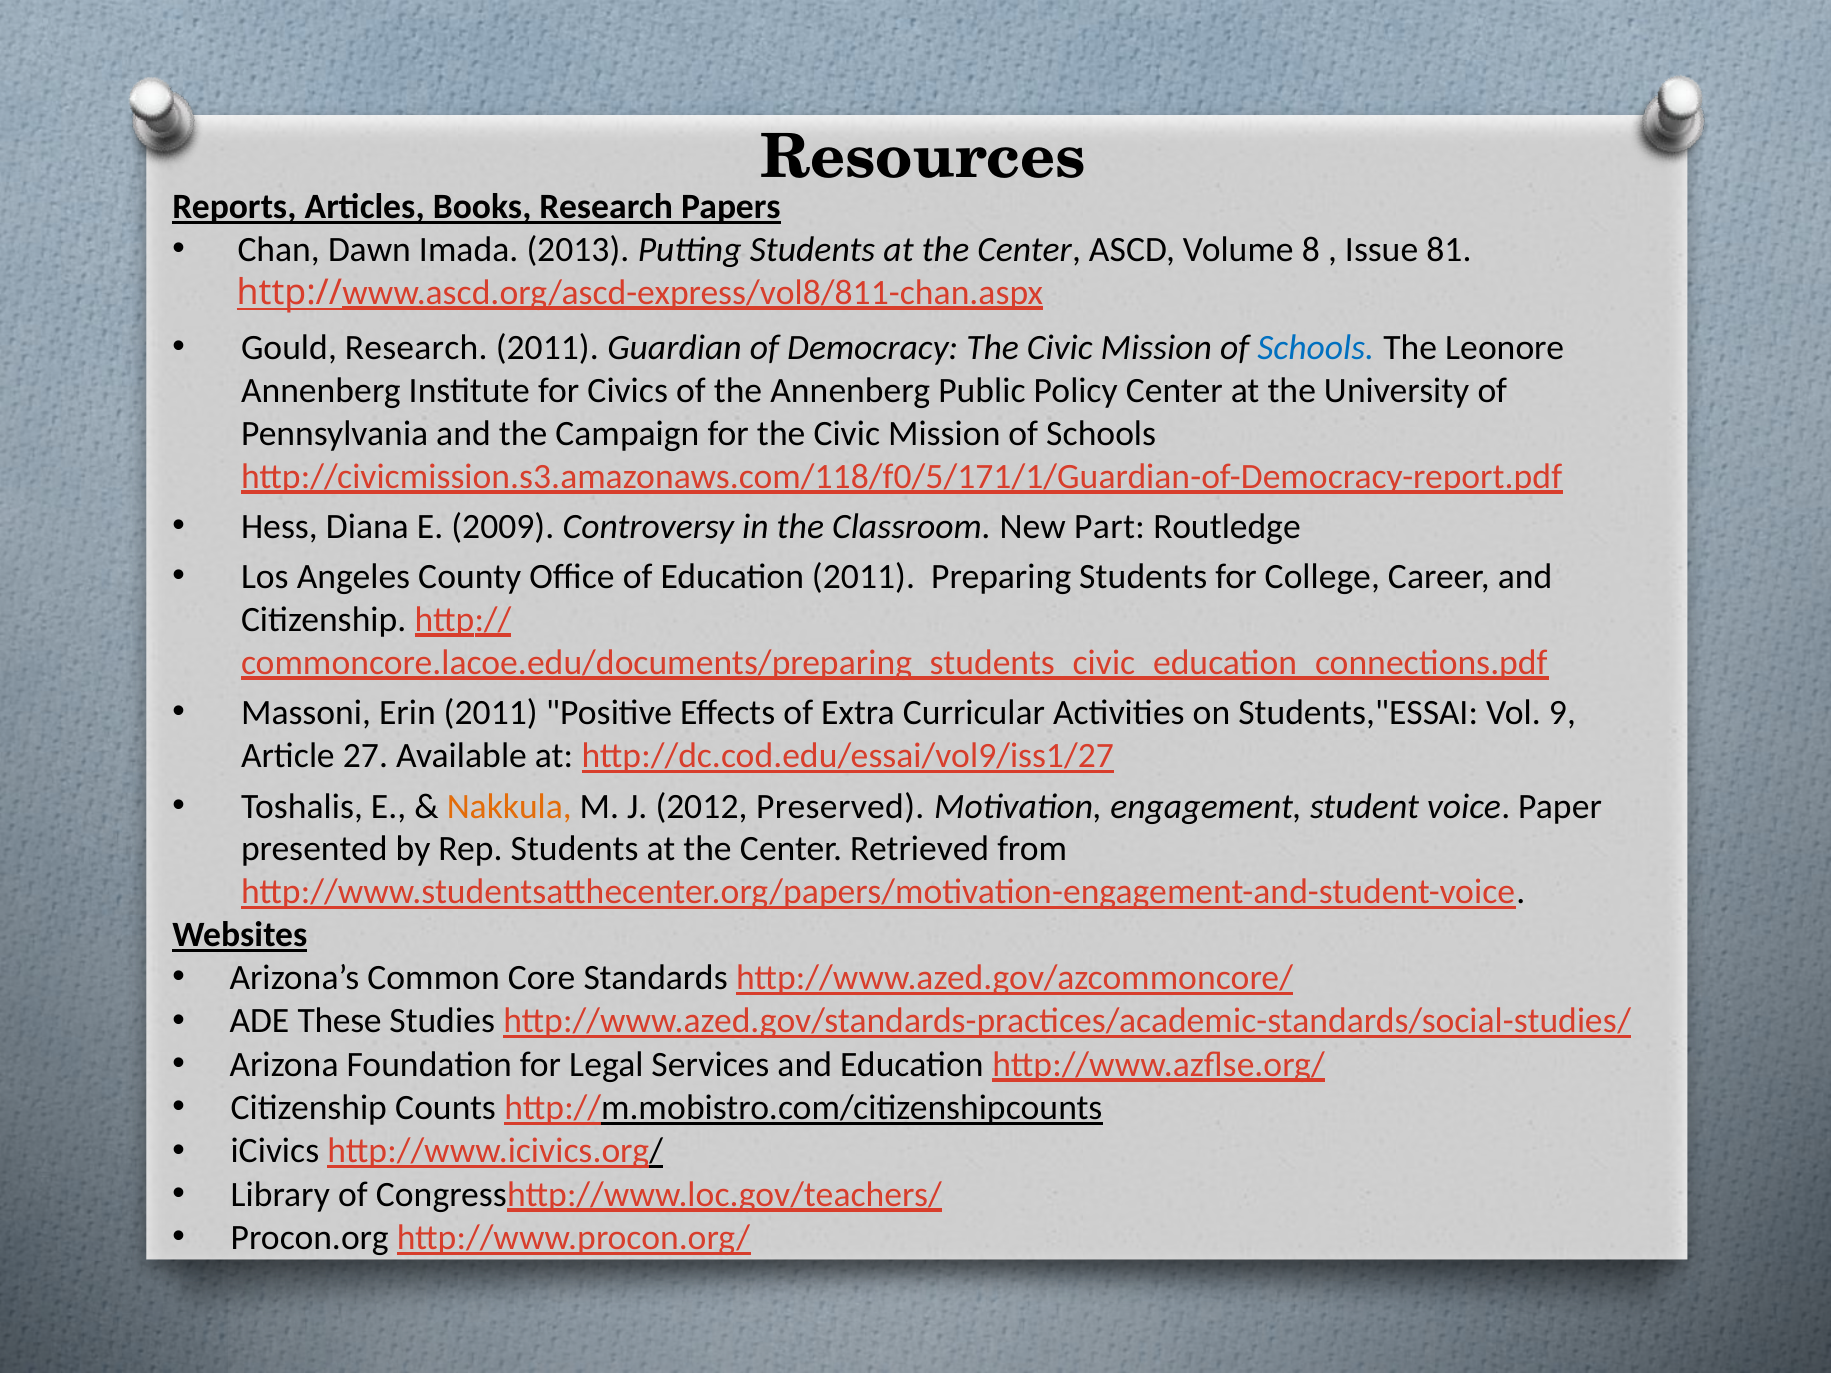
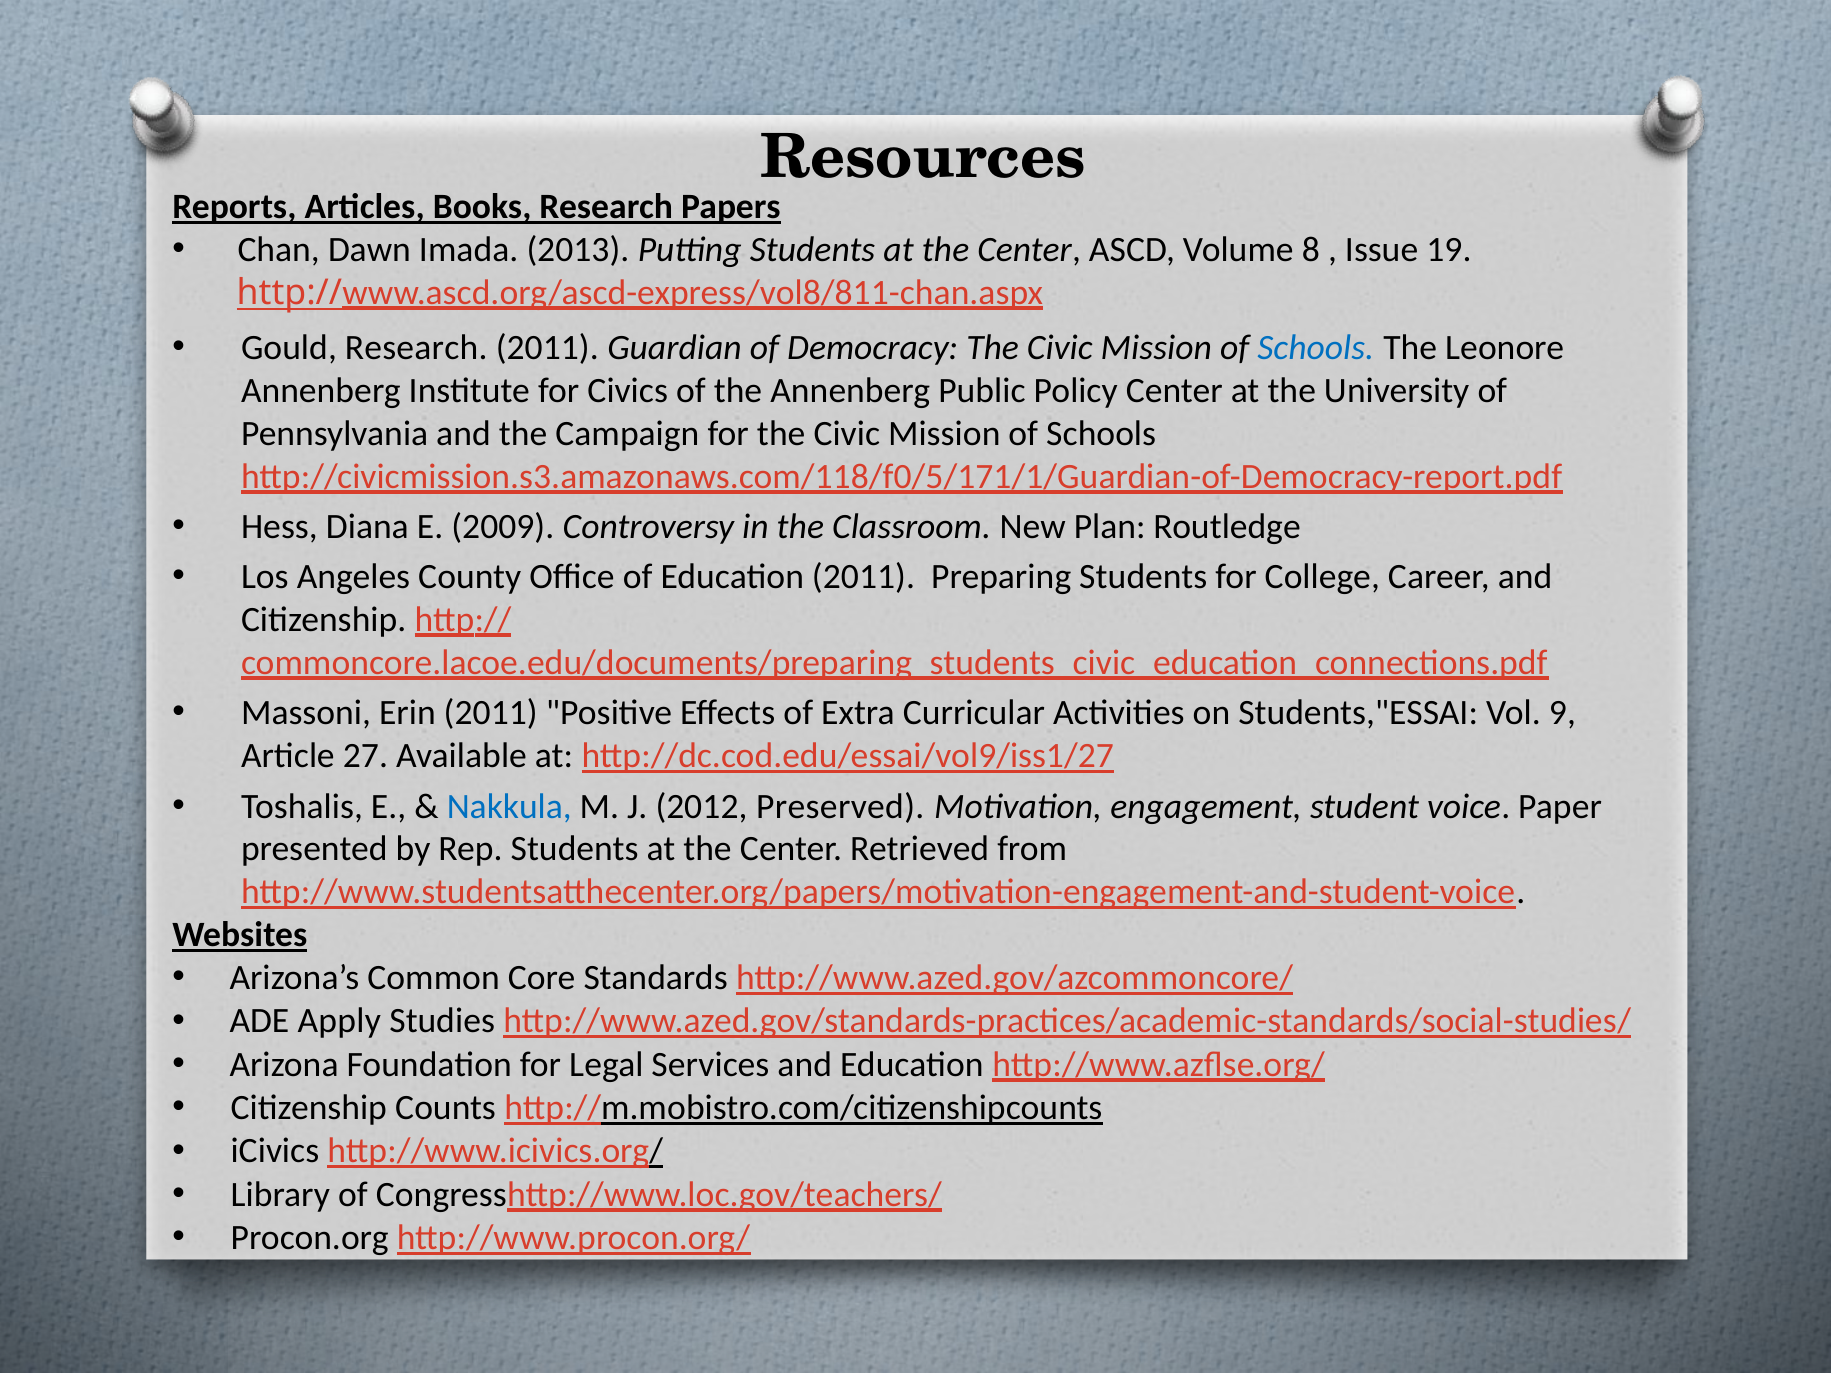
81: 81 -> 19 (1449, 250)
Part: Part -> Plan (1110, 527)
Nakkula colour: orange -> blue (509, 806)
These: These -> Apply (339, 1021)
